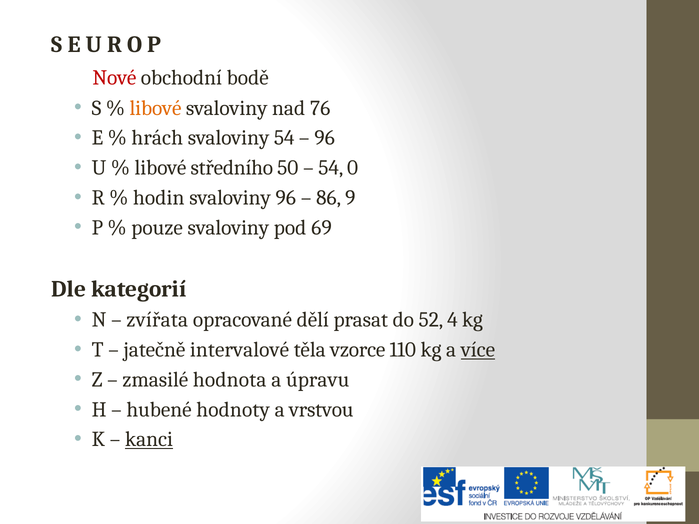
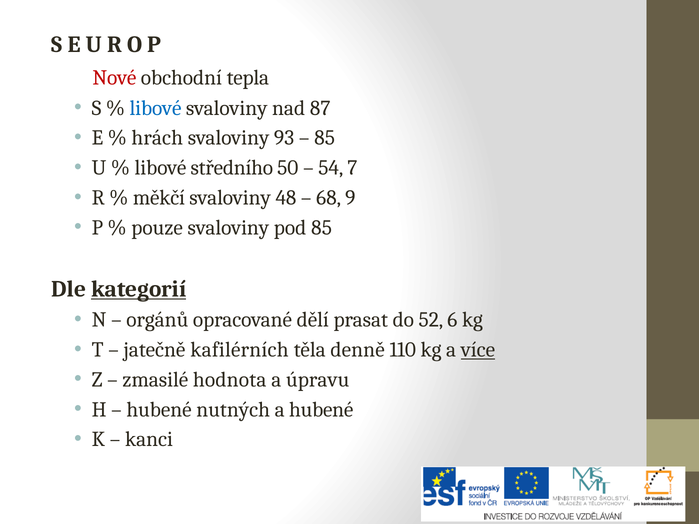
bodě: bodě -> tepla (248, 78)
libové colour: orange -> blue (156, 108)
76: 76 -> 87 (320, 108)
svaloviny 54: 54 -> 93 (284, 138)
96: 96 -> 85 (325, 138)
0: 0 -> 7 (352, 168)
hodin: hodin -> měkčí (159, 198)
svaloviny 96: 96 -> 48 (286, 198)
86: 86 -> 68 (329, 198)
pod 69: 69 -> 85 (322, 228)
kategorií underline: none -> present (139, 289)
zvířata: zvířata -> orgánů (157, 320)
4: 4 -> 6 (452, 320)
intervalové: intervalové -> kafilérních (239, 350)
vzorce: vzorce -> denně (358, 350)
hodnoty: hodnoty -> nutných (233, 410)
a vrstvou: vrstvou -> hubené (321, 410)
kanci underline: present -> none (149, 440)
